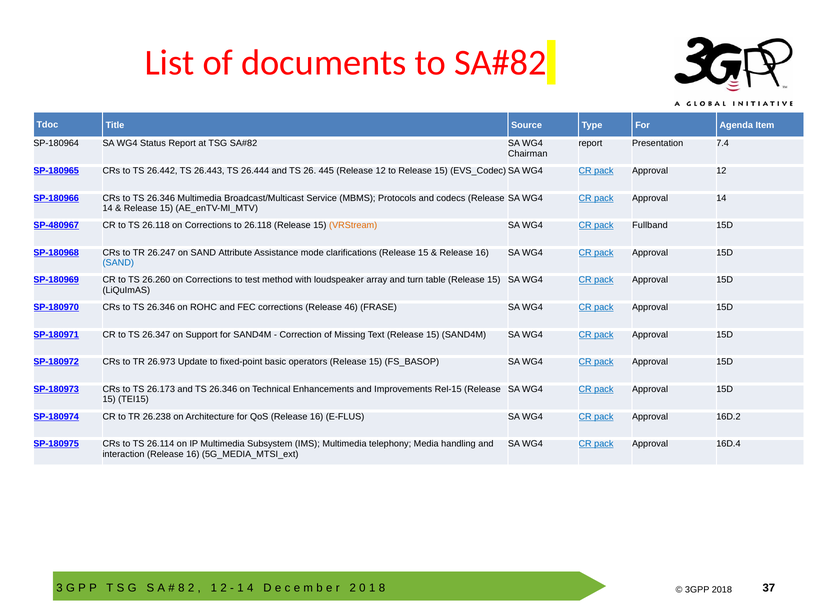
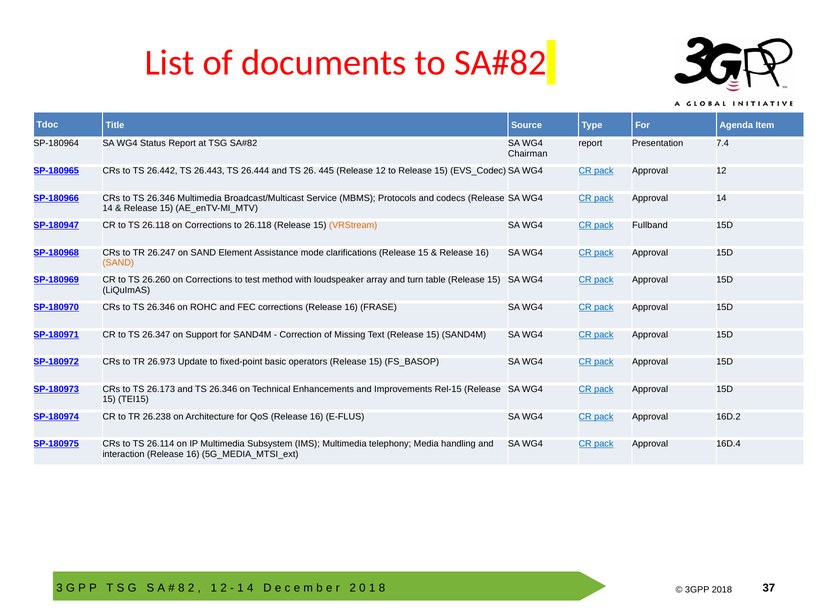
SP-480967: SP-480967 -> SP-180947 (56, 225)
Attribute: Attribute -> Element (235, 253)
SAND colour: blue -> orange (118, 263)
corrections Release 46: 46 -> 16 (351, 307)
